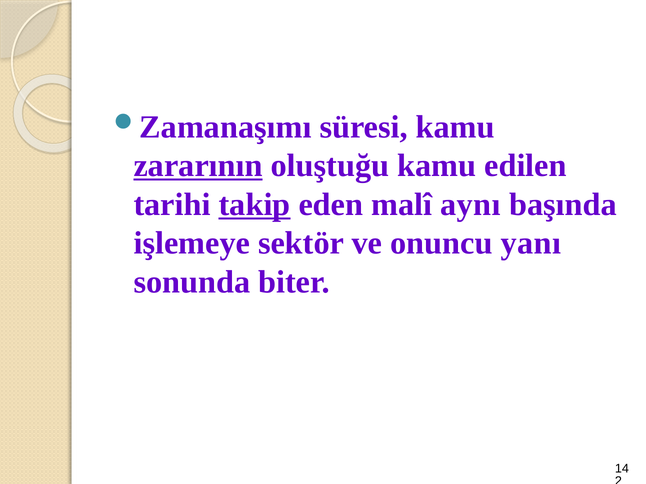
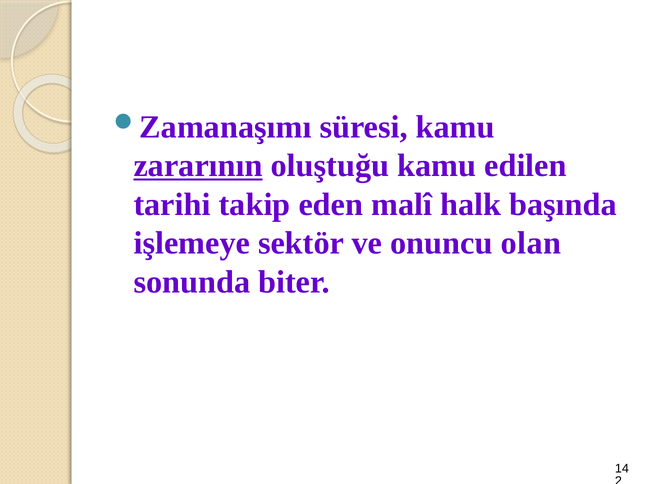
takip underline: present -> none (255, 205)
aynı: aynı -> halk (471, 205)
yanı: yanı -> olan (531, 243)
